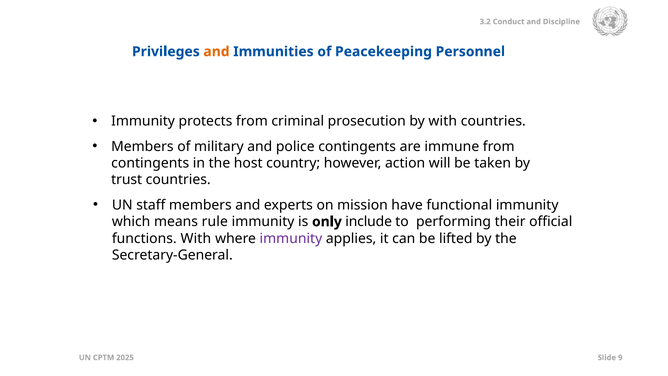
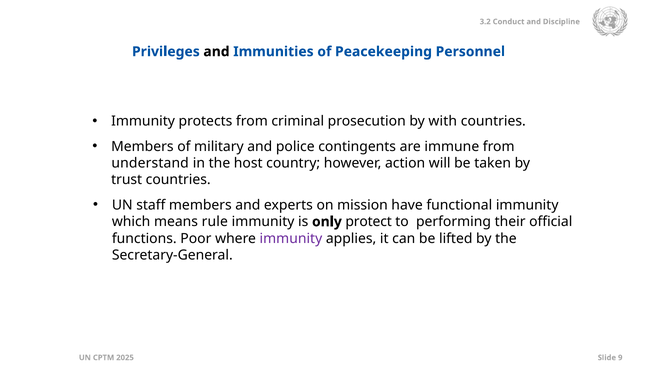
and colour: orange -> black (216, 52)
contingents: contingents -> understand (150, 163)
include: include -> protect (369, 222)
functions With: With -> Poor (196, 238)
